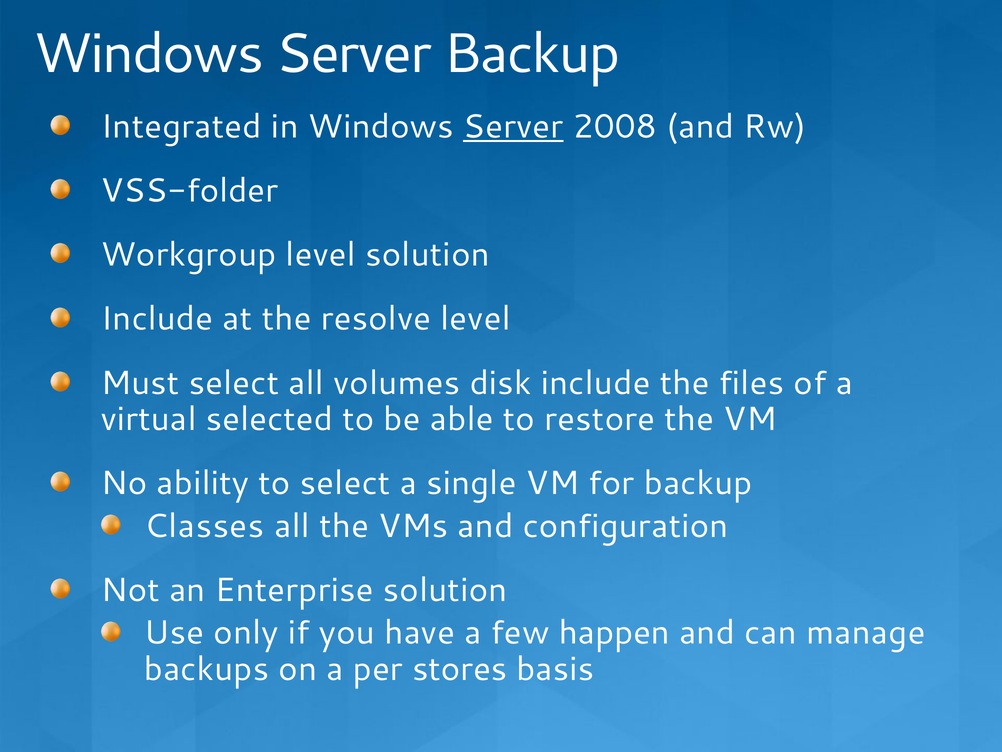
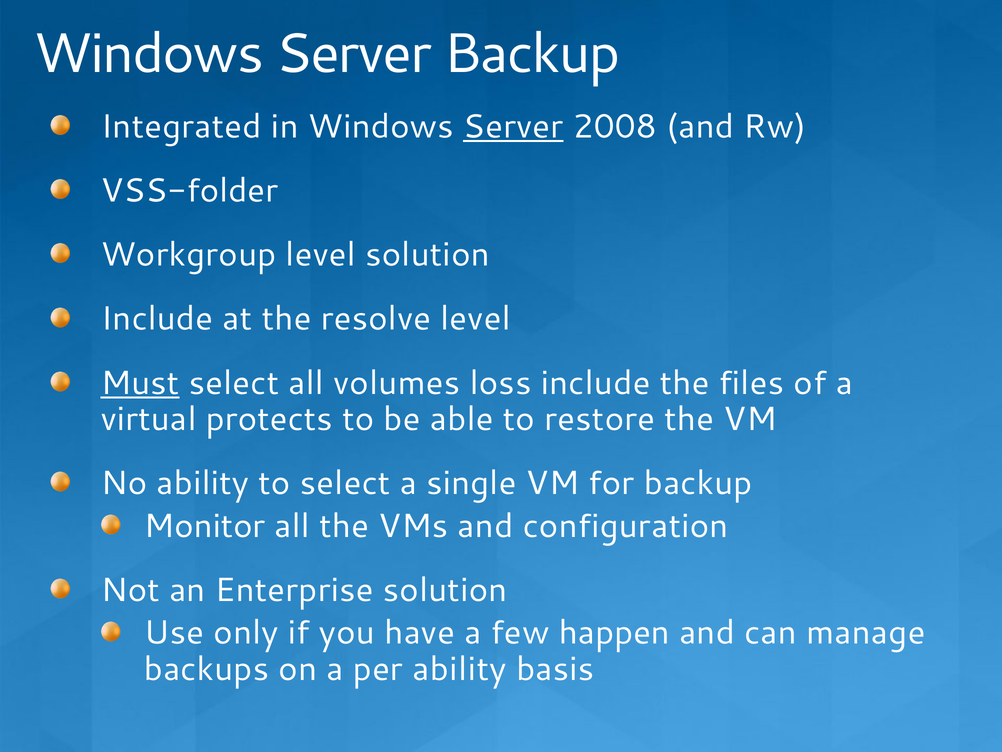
Must underline: none -> present (140, 383)
disk: disk -> loss (501, 383)
selected: selected -> protects (269, 419)
Classes: Classes -> Monitor (205, 526)
per stores: stores -> ability (459, 669)
